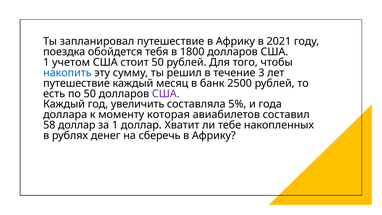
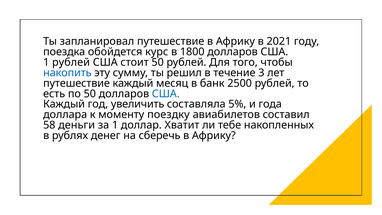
тебя: тебя -> курс (157, 52)
1 учетом: учетом -> рублей (71, 62)
США colour: purple -> blue (166, 94)
которая: которая -> поездку (168, 115)
58 доллар: доллар -> деньги (77, 125)
